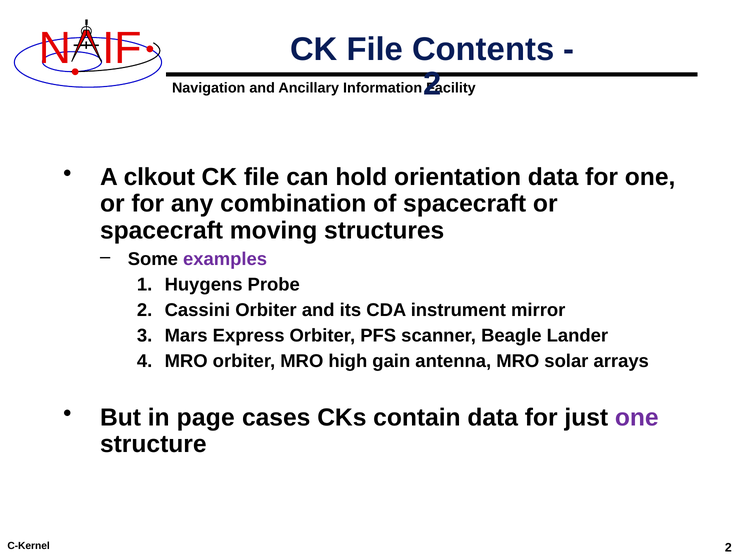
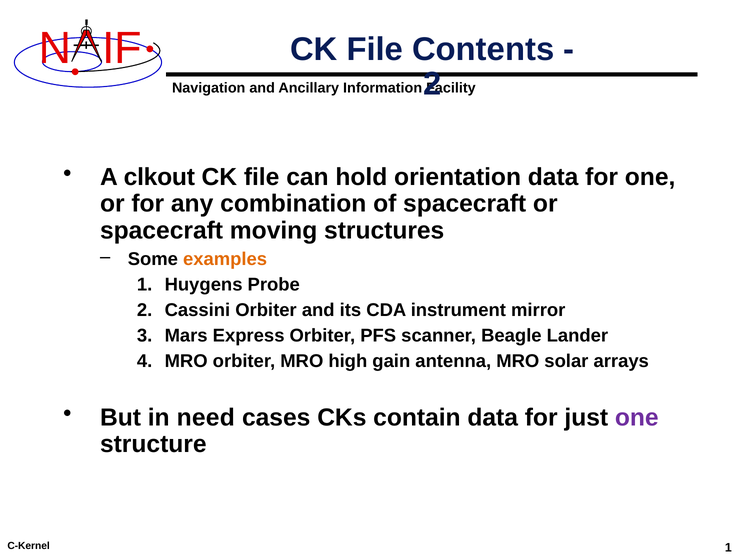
examples colour: purple -> orange (225, 259)
page: page -> need (206, 417)
C-Kernel 2: 2 -> 1 (728, 547)
